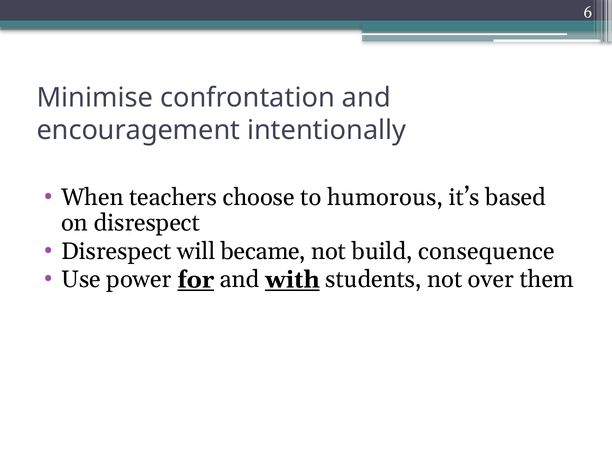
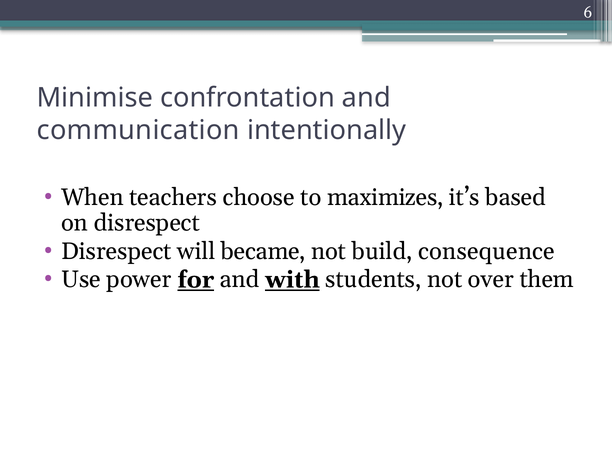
encouragement: encouragement -> communication (138, 130)
humorous: humorous -> maximizes (385, 197)
